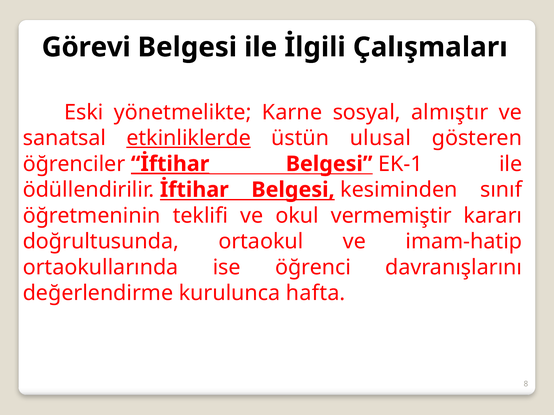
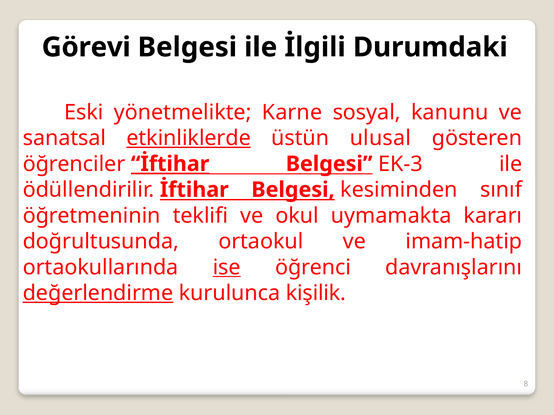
Çalışmaları: Çalışmaları -> Durumdaki (430, 47)
almıştır: almıştır -> kanunu (450, 112)
EK-1: EK-1 -> EK-3 (400, 164)
vermemiştir: vermemiştir -> uymamakta (391, 216)
ise underline: none -> present (227, 268)
değerlendirme underline: none -> present (98, 293)
hafta: hafta -> kişilik (316, 293)
